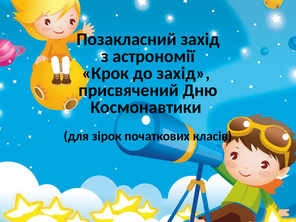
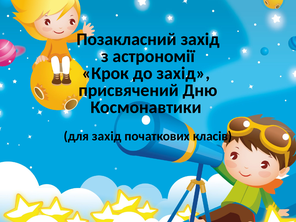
для зірок: зірок -> захід (107, 136)
